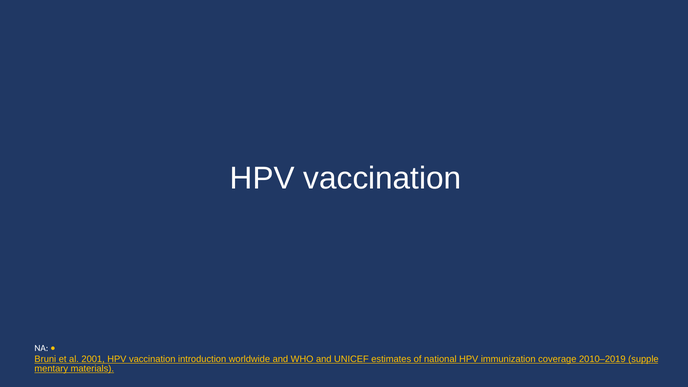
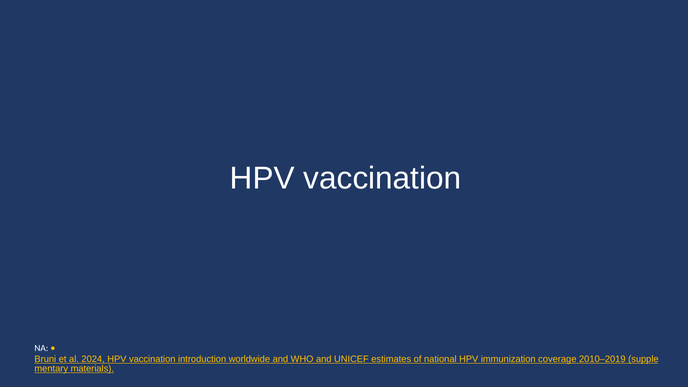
2001: 2001 -> 2024 (93, 359)
